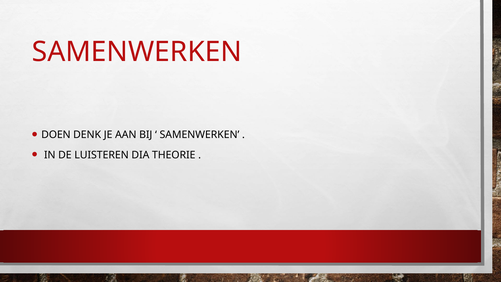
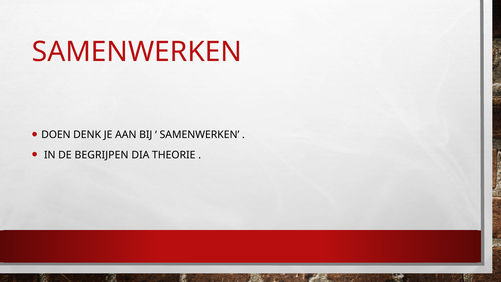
LUISTEREN: LUISTEREN -> BEGRIJPEN (102, 155)
